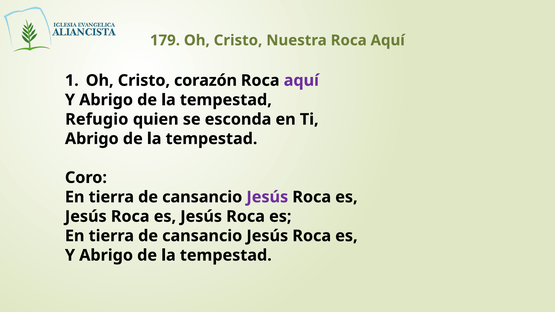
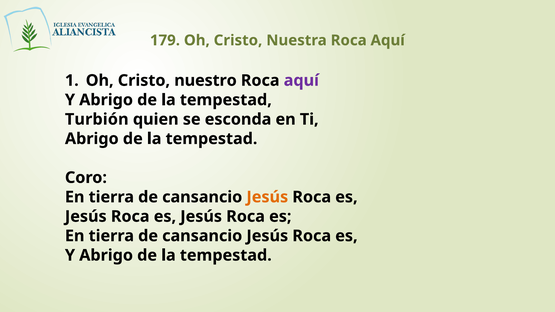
corazón: corazón -> nuestro (205, 81)
Refugio: Refugio -> Turbión (97, 119)
Jesús colour: purple -> orange (267, 197)
